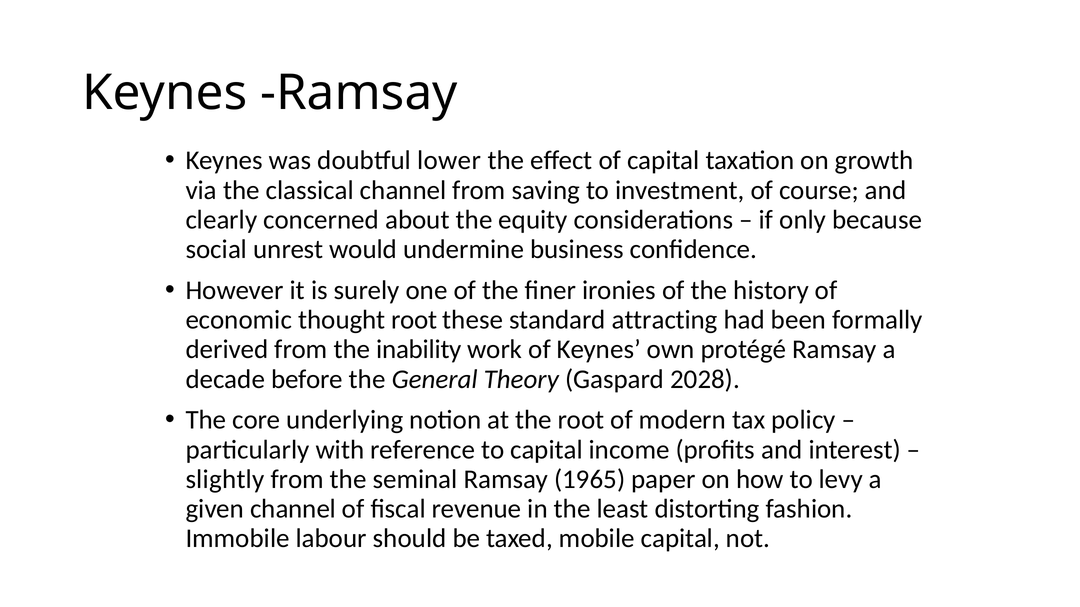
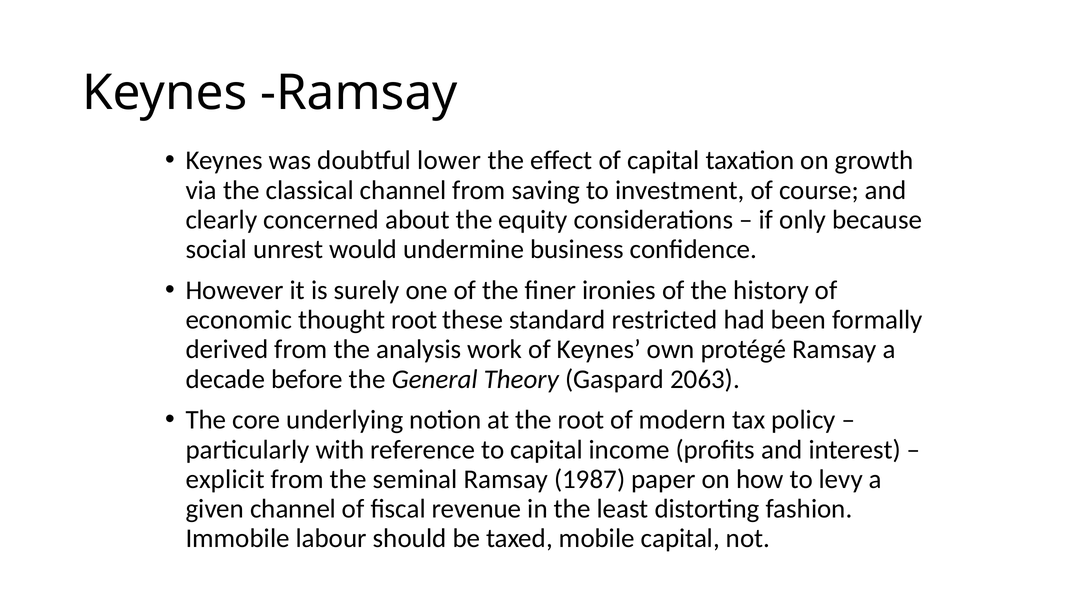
attracting: attracting -> restricted (665, 320)
inability: inability -> analysis (419, 350)
2028: 2028 -> 2063 (705, 379)
slightly: slightly -> explicit (225, 480)
1965: 1965 -> 1987 (590, 480)
